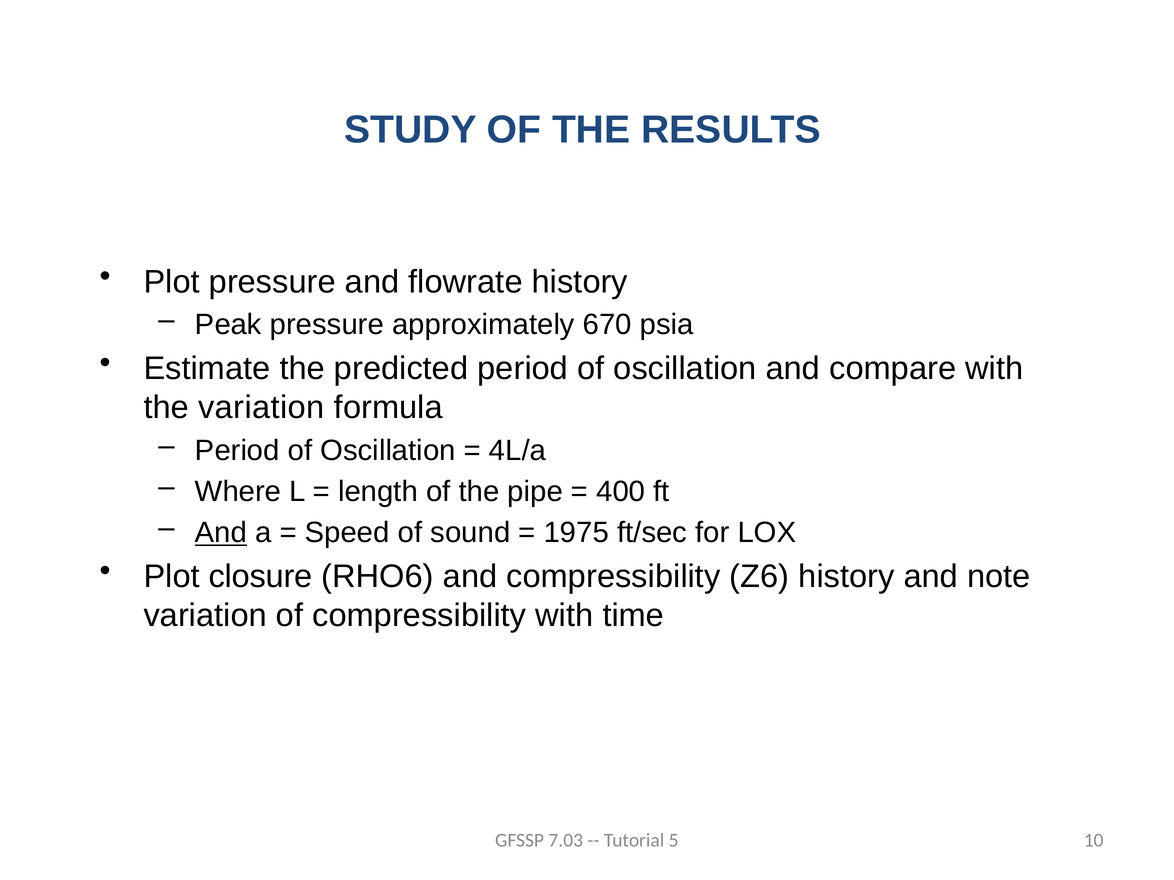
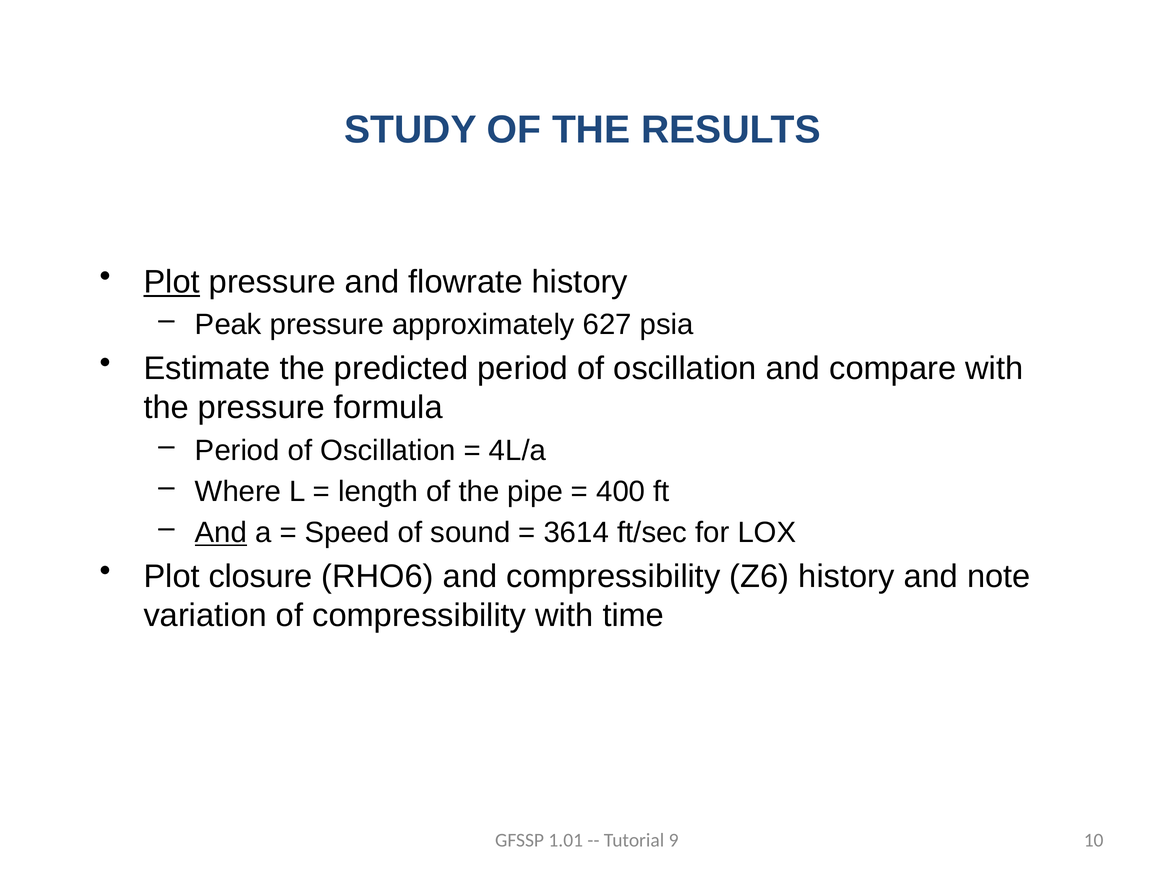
Plot underline: none -> present (172, 282)
670: 670 -> 627 (607, 325)
the variation: variation -> pressure (261, 408)
1975: 1975 -> 3614 (576, 533)
7.03: 7.03 -> 1.01 (566, 841)
5: 5 -> 9 (674, 841)
